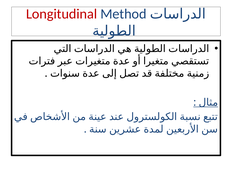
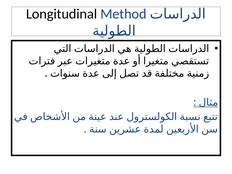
Longitudinal colour: red -> black (62, 14)
